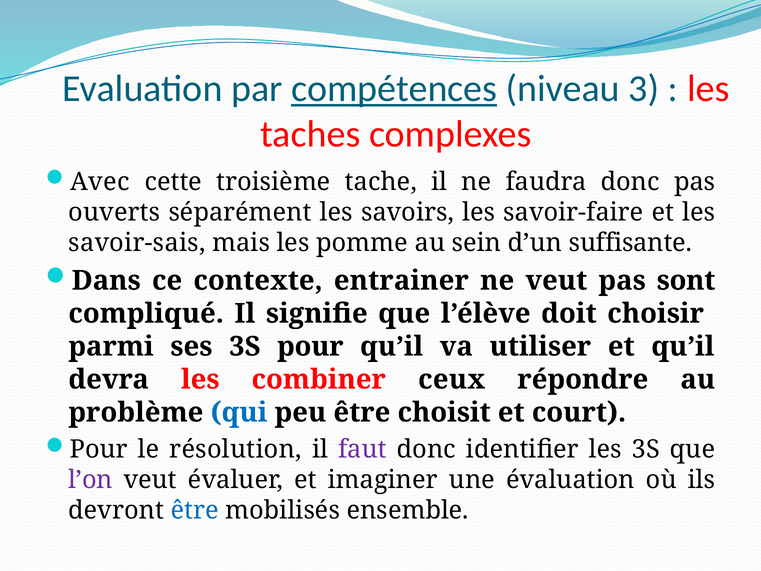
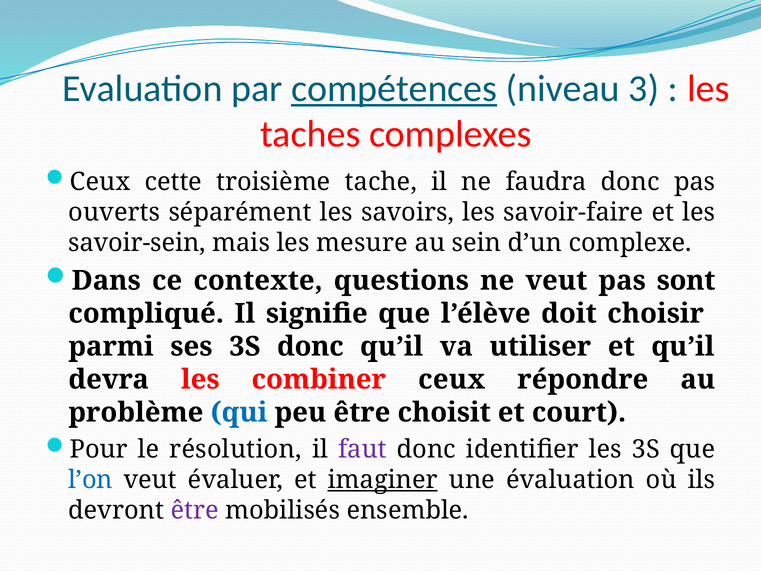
Avec: Avec -> Ceux (100, 182)
savoir-sais: savoir-sais -> savoir-sein (137, 243)
pomme: pomme -> mesure (362, 243)
suffisante: suffisante -> complexe (630, 243)
entrainer: entrainer -> questions (401, 280)
3S pour: pour -> donc (310, 346)
l’on colour: purple -> blue (91, 480)
imaginer underline: none -> present (383, 480)
être colour: blue -> purple (195, 510)
